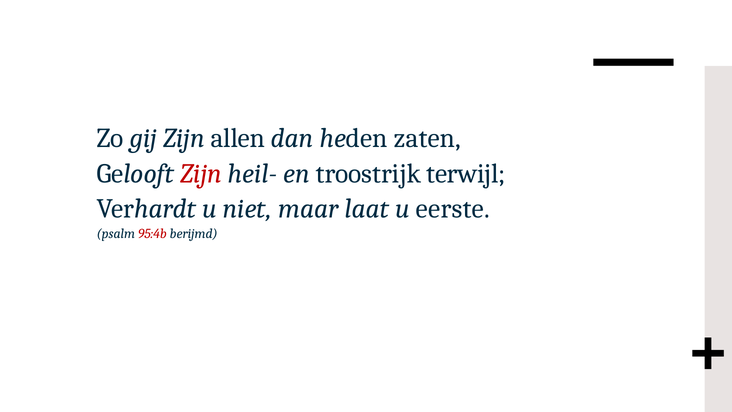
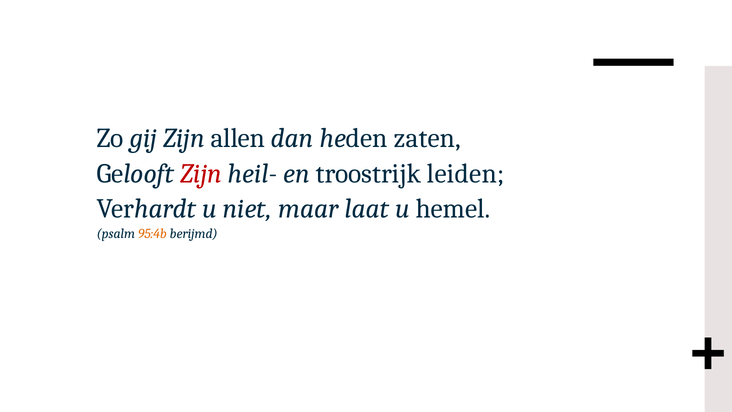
terwijl: terwijl -> leiden (466, 173)
eerste: eerste -> hemel (453, 209)
95:4b colour: red -> orange (152, 234)
